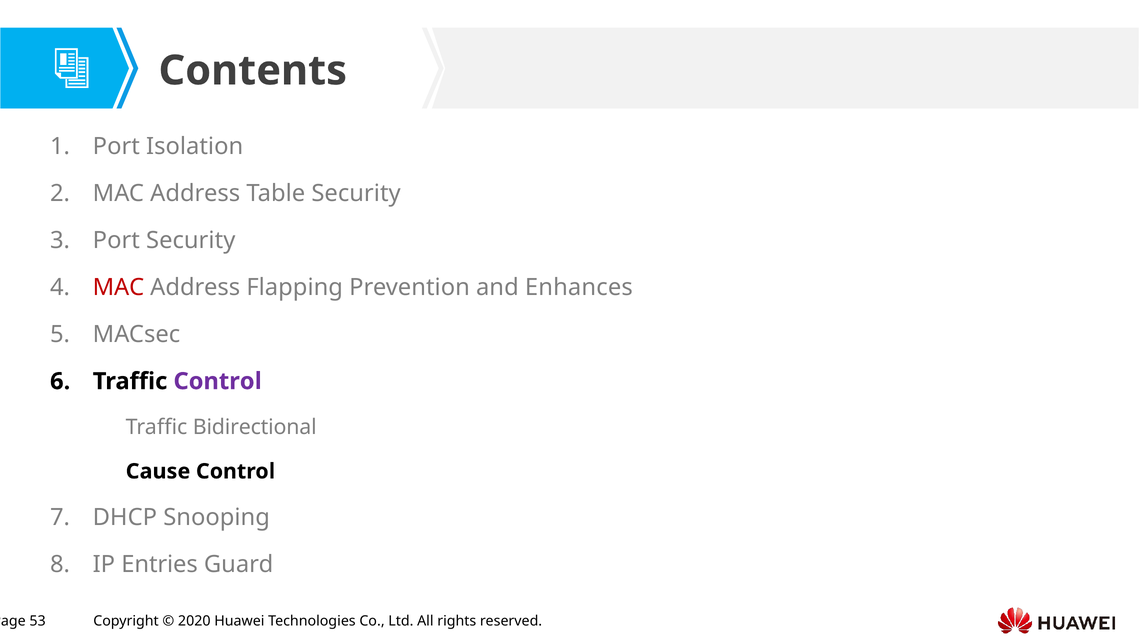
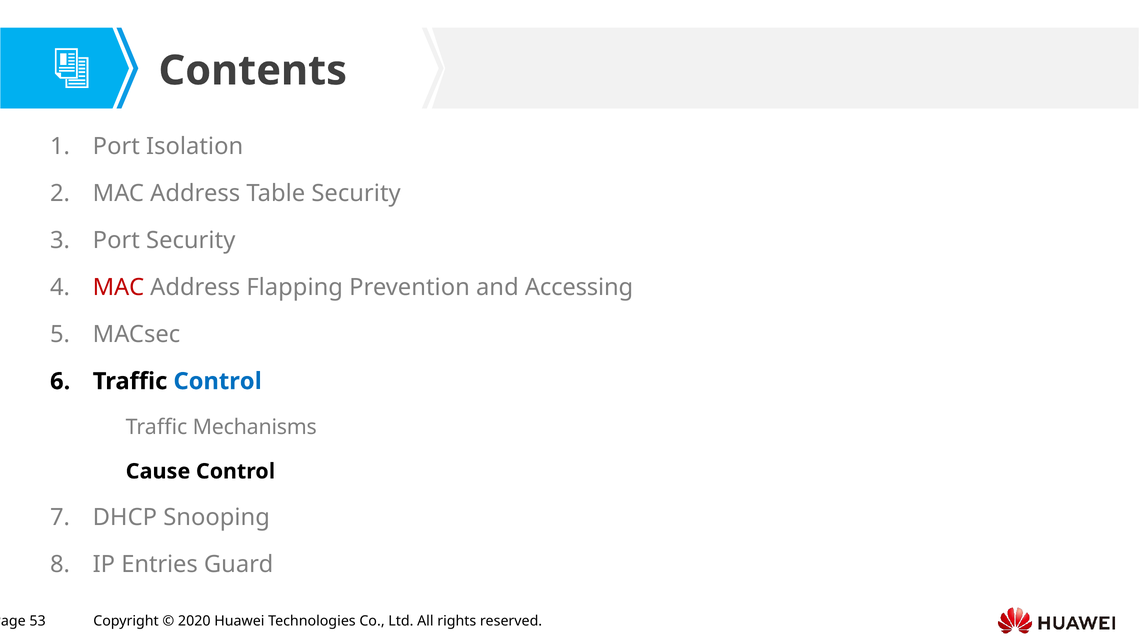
Enhances: Enhances -> Accessing (579, 287)
Control colour: purple -> blue (218, 381)
Bidirectional: Bidirectional -> Mechanisms (255, 427)
